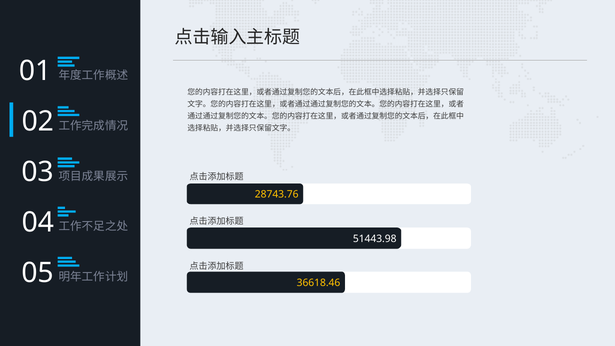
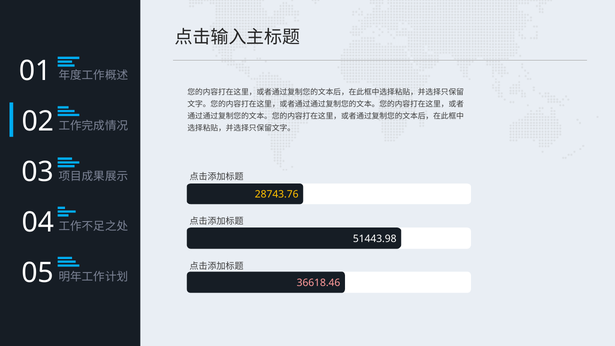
36618.46 colour: yellow -> pink (318, 283)
